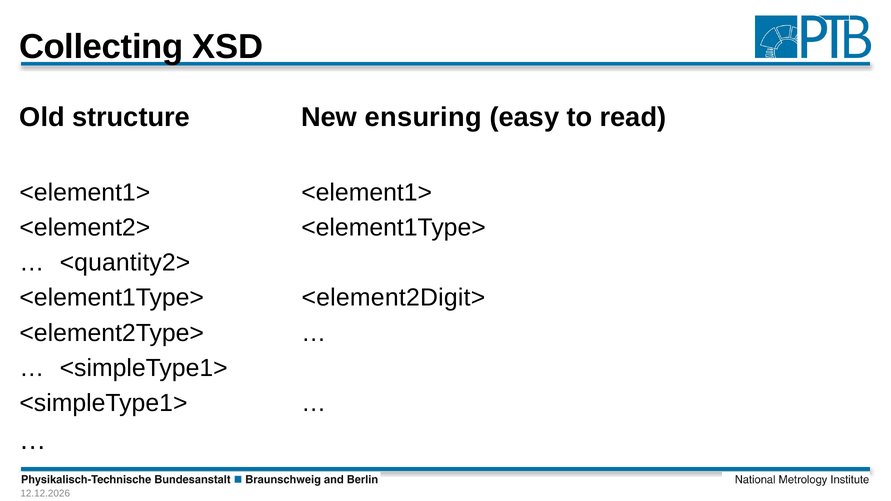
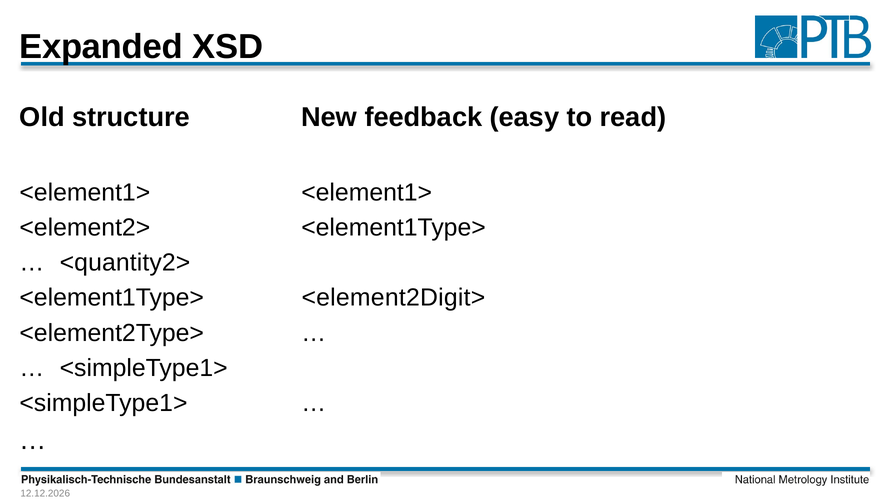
Collecting: Collecting -> Expanded (101, 47)
ensuring: ensuring -> feedback (423, 117)
